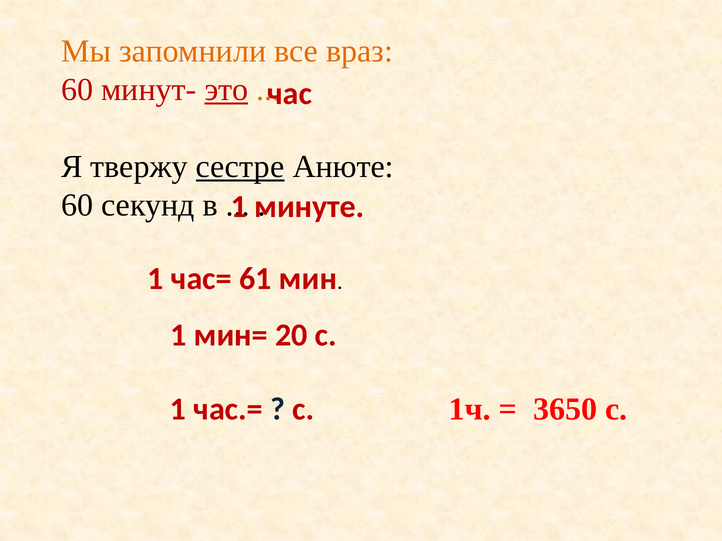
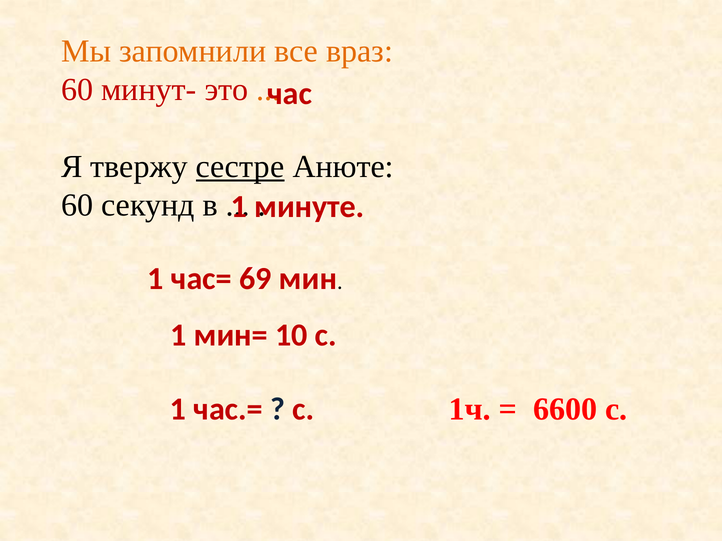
это underline: present -> none (226, 90)
61: 61 -> 69 (255, 279)
20: 20 -> 10 (291, 336)
3650: 3650 -> 6600 (565, 410)
